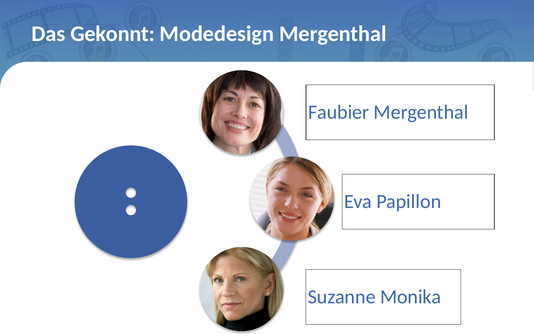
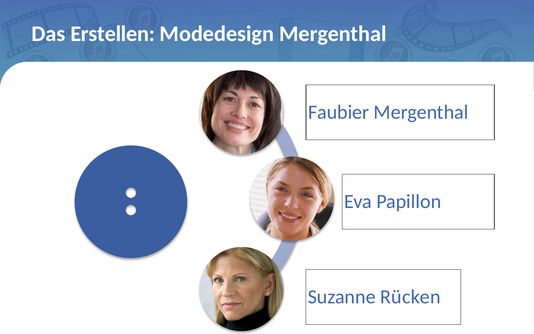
Gekonnt: Gekonnt -> Erstellen (113, 34)
Monika: Monika -> Rücken (410, 297)
